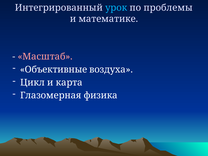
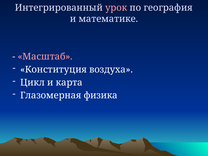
урок colour: light blue -> pink (116, 8)
проблемы: проблемы -> география (168, 8)
Объективные: Объективные -> Конституция (54, 70)
